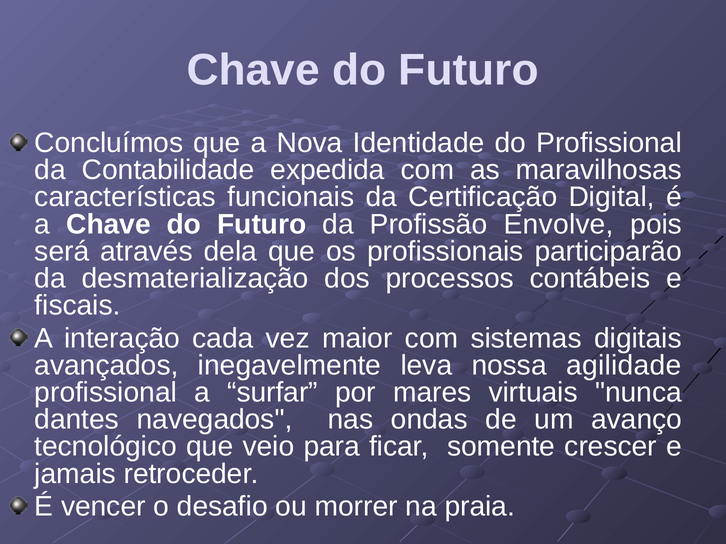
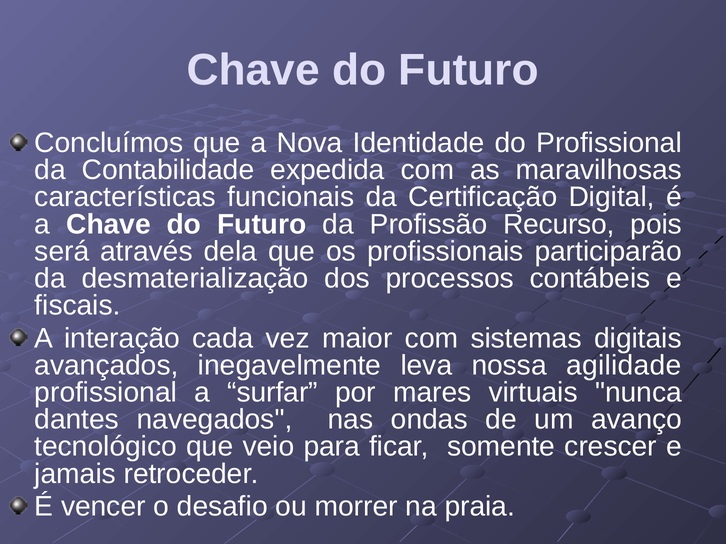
Envolve: Envolve -> Recurso (559, 224)
